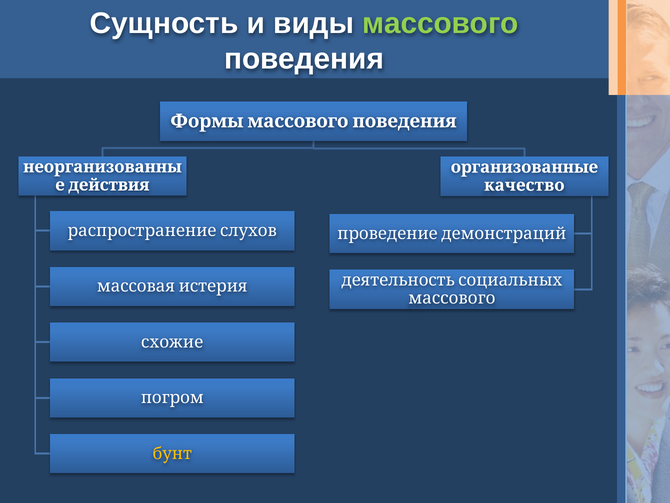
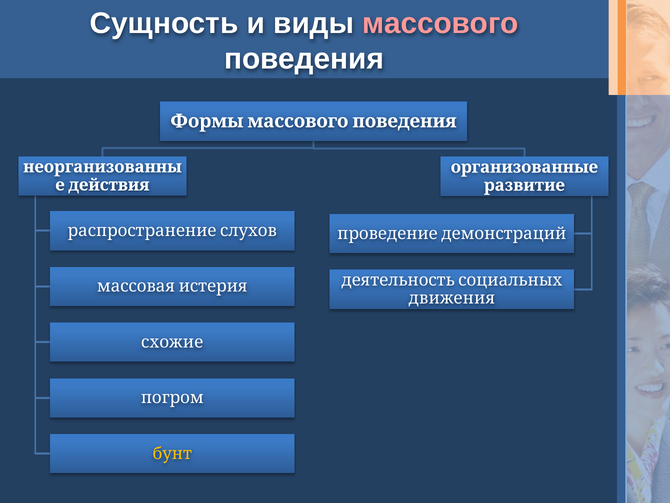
массового colour: light green -> pink (440, 23)
качество: качество -> развитие (524, 185)
массового: массового -> движения (452, 298)
